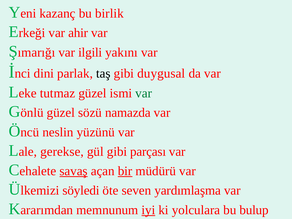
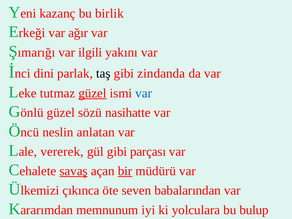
ahir: ahir -> ağır (78, 33)
duygusal: duygusal -> zindanda (161, 73)
güzel underline: none -> present (92, 93)
var colour: green -> blue (144, 93)
namazda: namazda -> nasihatte (128, 113)
yüzünü: yüzünü -> anlatan (96, 132)
gerekse: gerekse -> vererek (62, 152)
söyledi: söyledi -> çıkınca (81, 191)
yardımlaşma: yardımlaşma -> babalarından (188, 191)
iyi underline: present -> none (148, 210)
